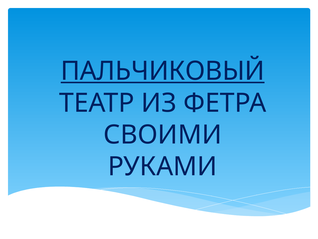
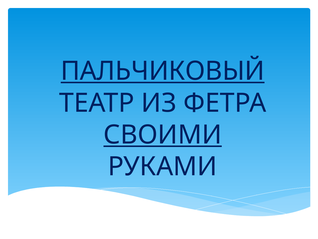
СВОИМИ underline: none -> present (163, 135)
